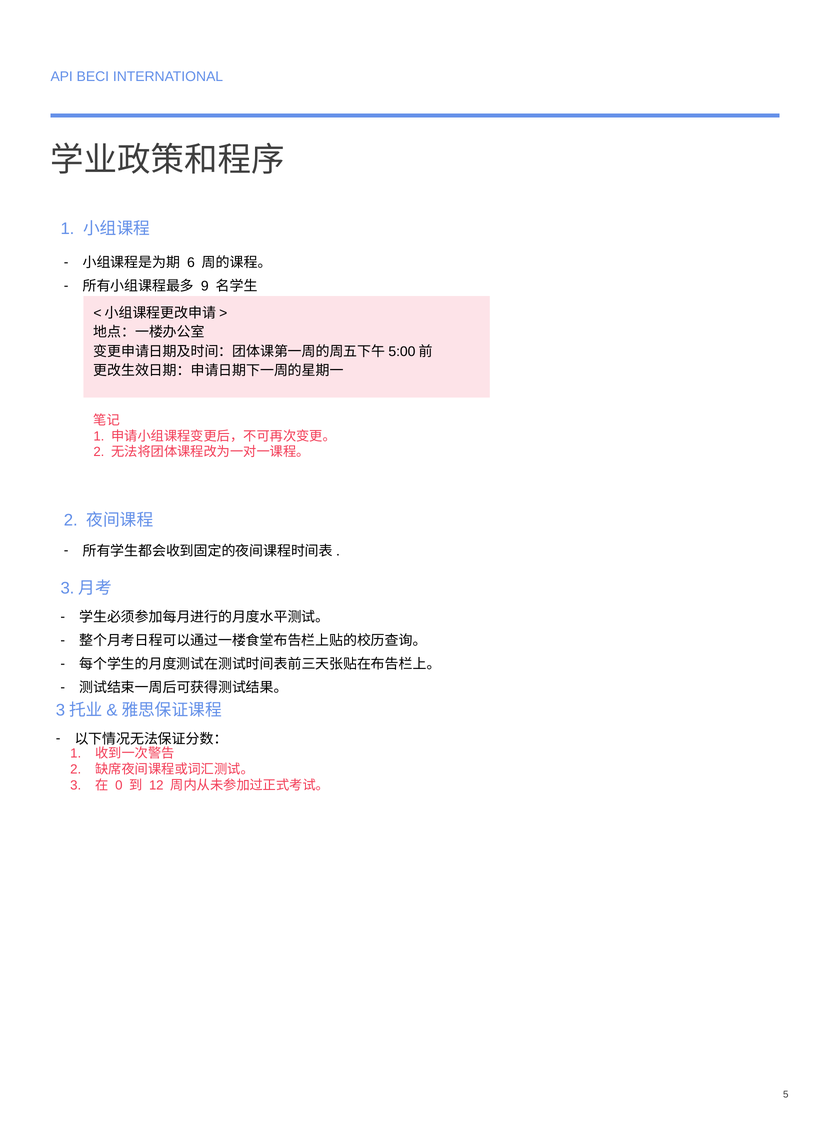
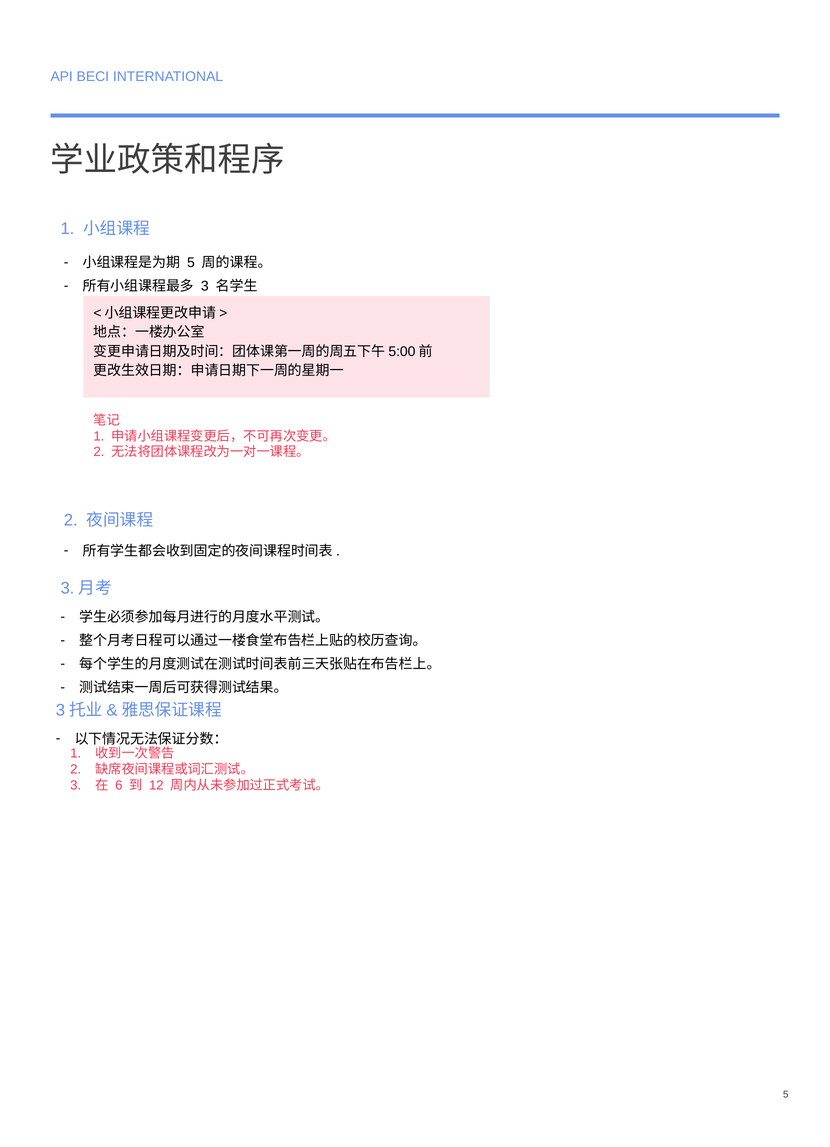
6: 6 -> 5 (191, 263)
9: 9 -> 3 (205, 286)
0: 0 -> 6 (119, 785)
